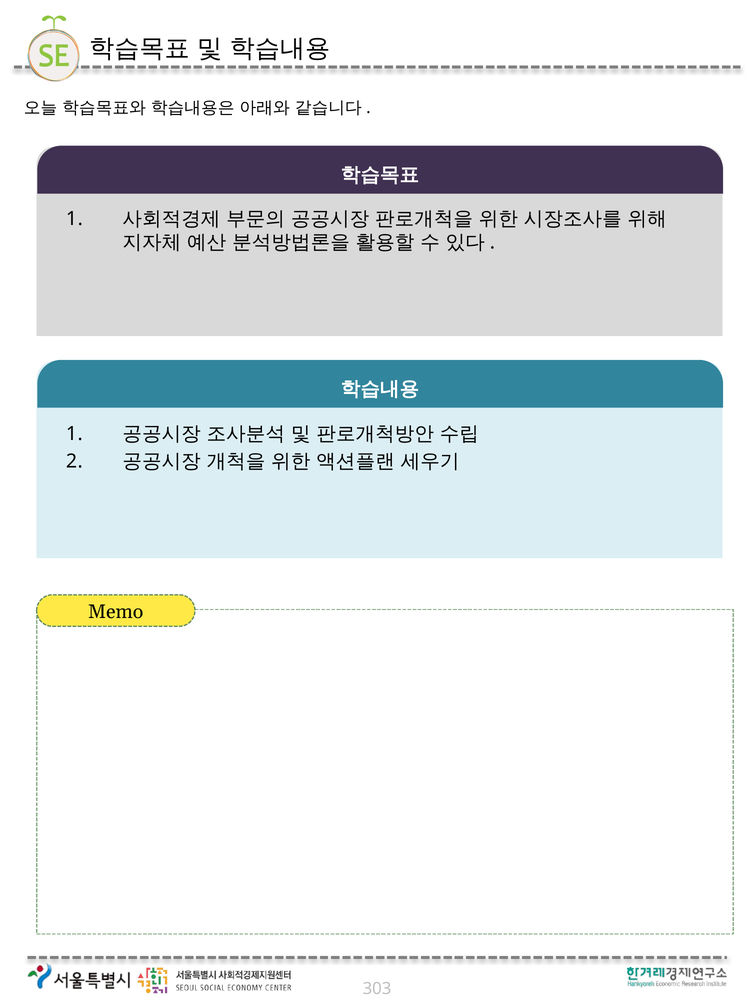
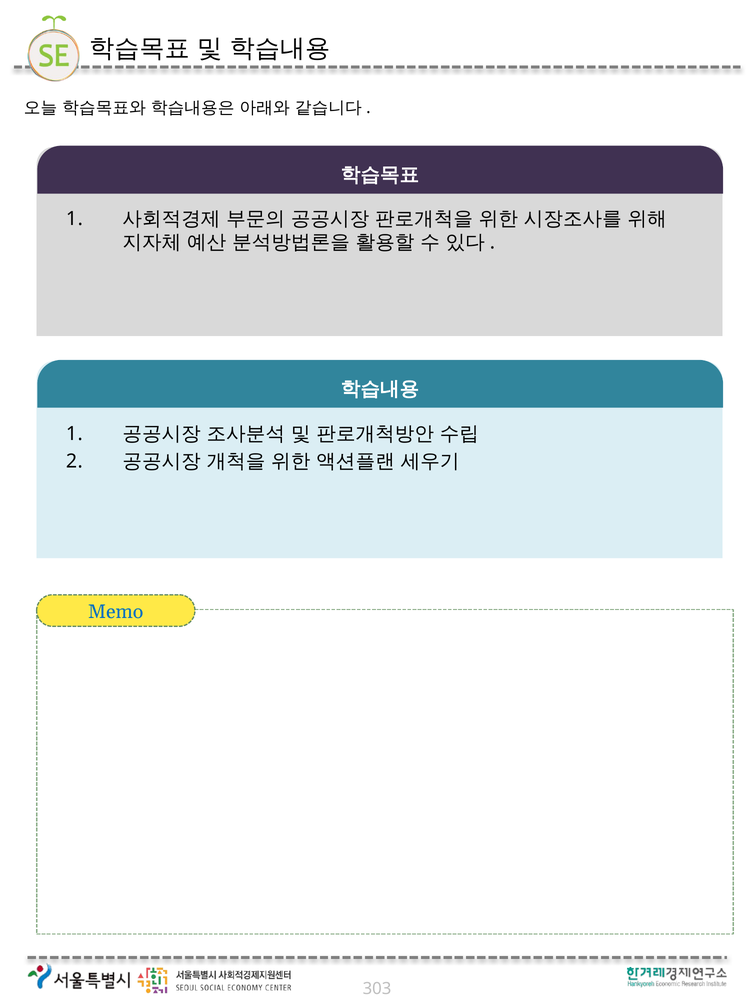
Memo colour: black -> blue (116, 612)
